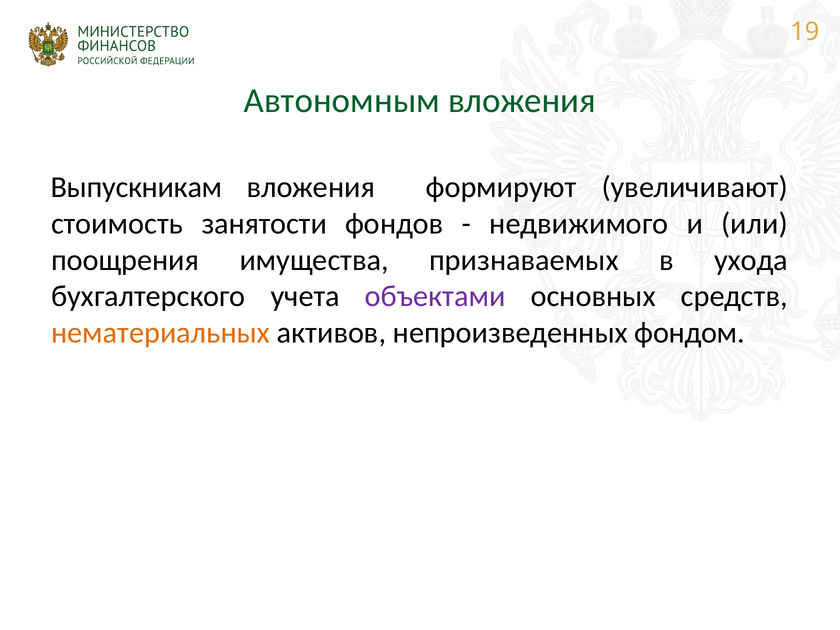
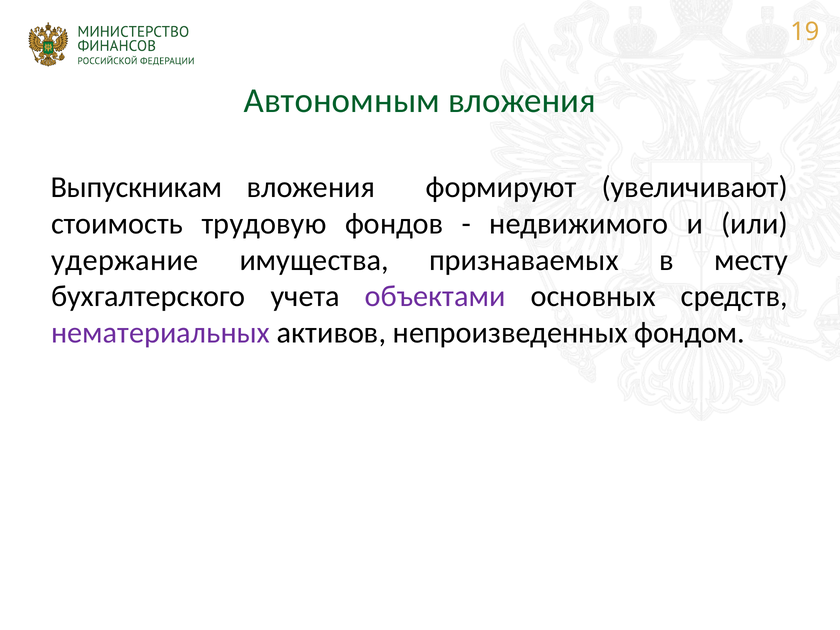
занятости: занятости -> трудовую (264, 224)
поощрения: поощрения -> удержание (125, 260)
ухода: ухода -> месту (751, 260)
нематериальных colour: orange -> purple (161, 333)
